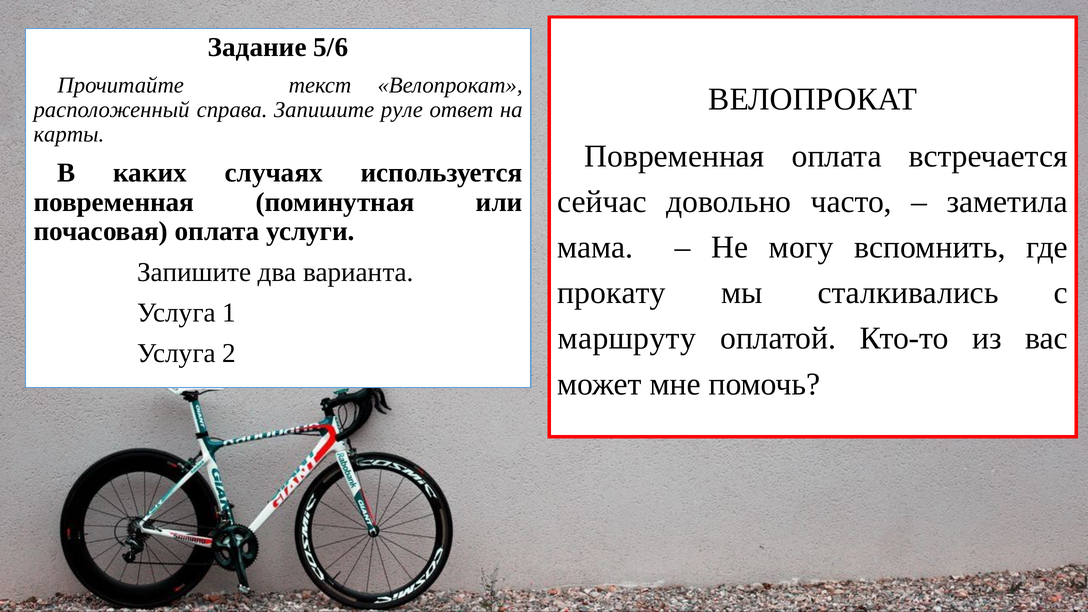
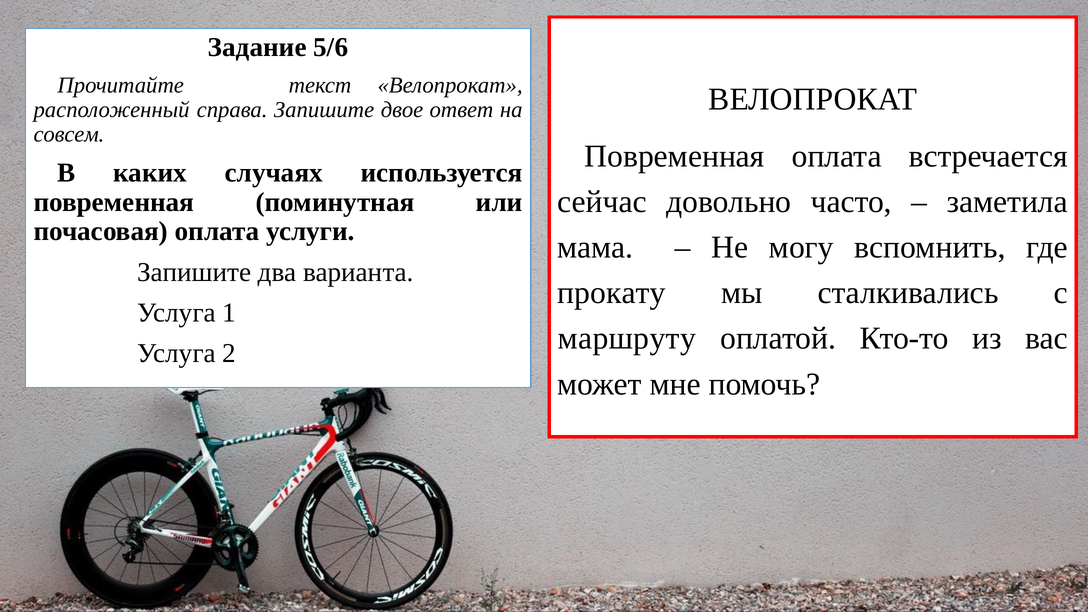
руле: руле -> двое (402, 110)
карты: карты -> совсем (69, 134)
